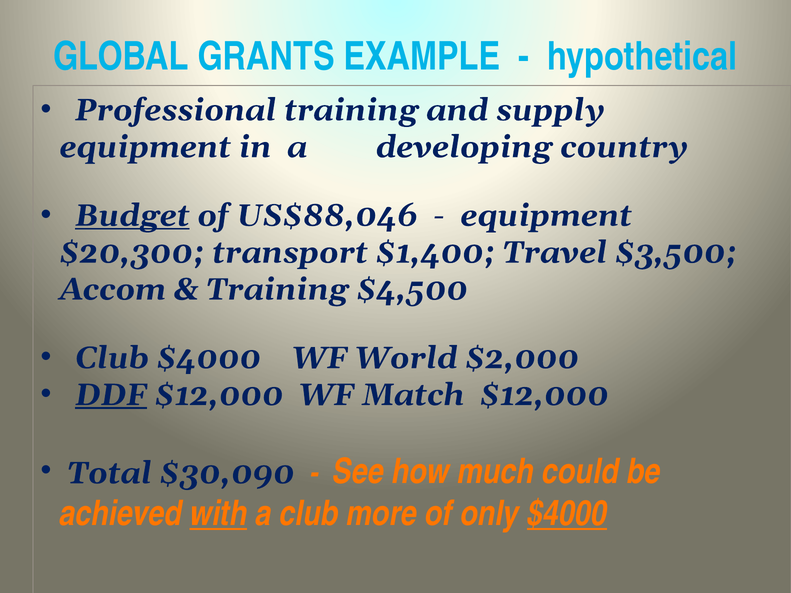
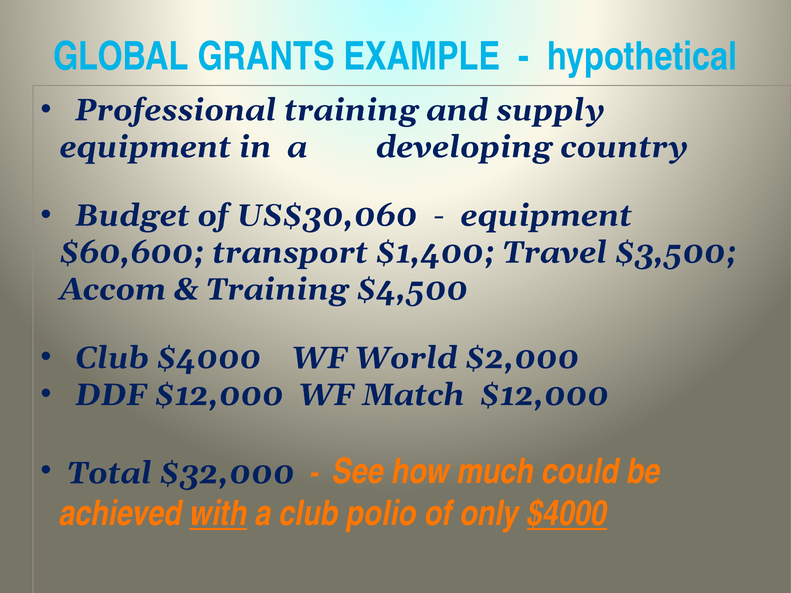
Budget underline: present -> none (132, 216)
US$88,046: US$88,046 -> US$30,060 (327, 216)
$20,300: $20,300 -> $60,600 (132, 253)
DDF underline: present -> none (111, 395)
$30,090: $30,090 -> $32,000 (227, 473)
more: more -> polio (381, 514)
